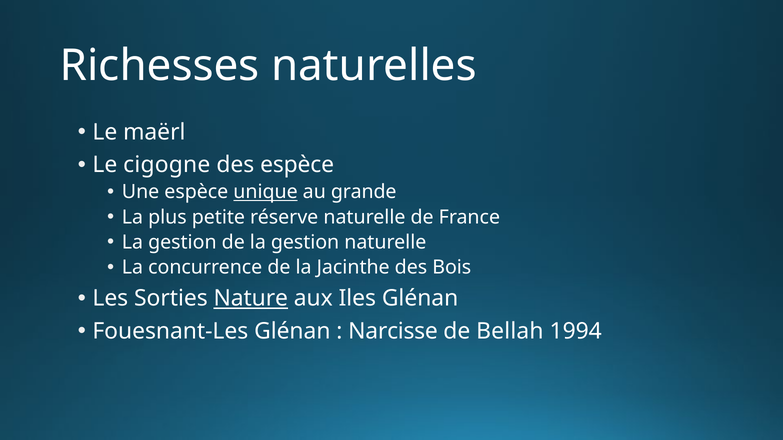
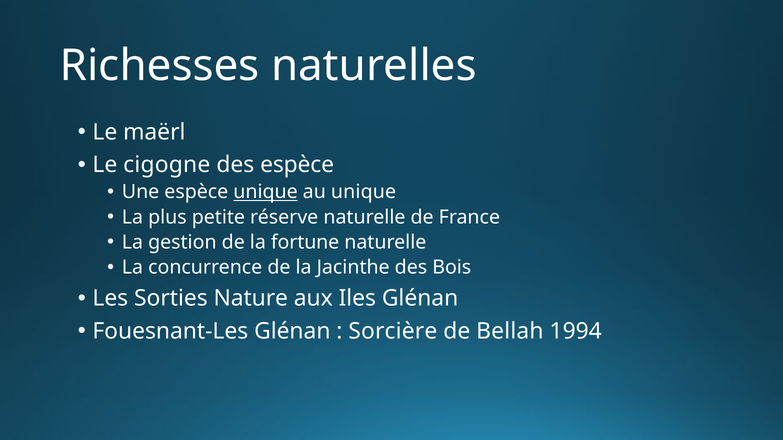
au grande: grande -> unique (364, 192)
de la gestion: gestion -> fortune (305, 243)
Nature underline: present -> none (251, 299)
Narcisse: Narcisse -> Sorcière (393, 331)
